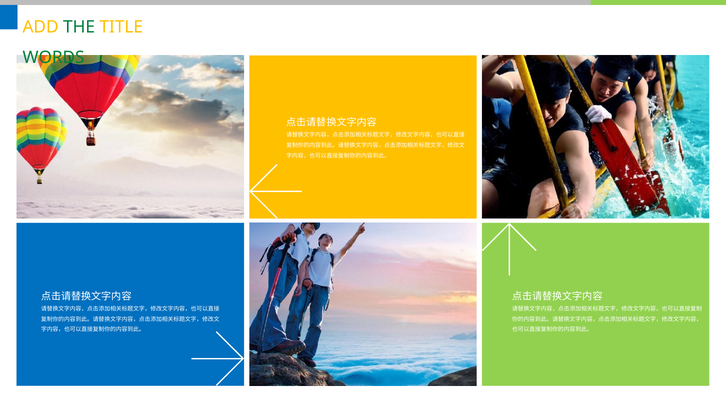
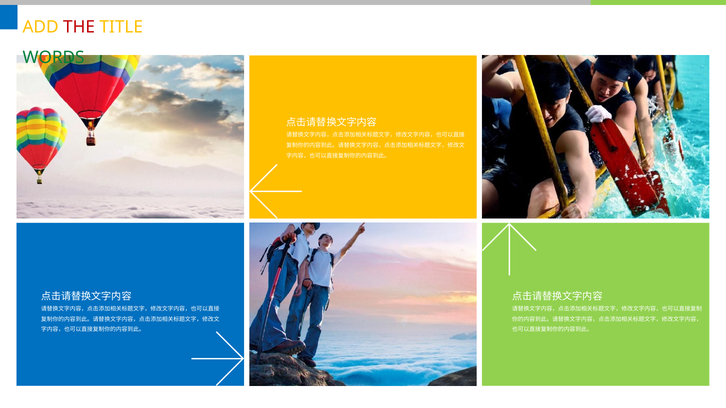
THE colour: green -> red (79, 27)
